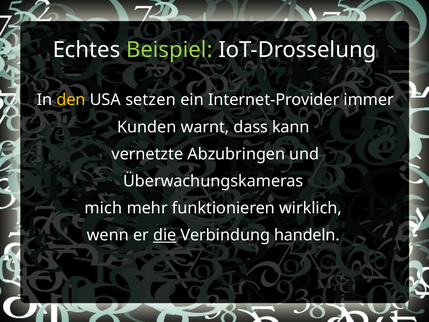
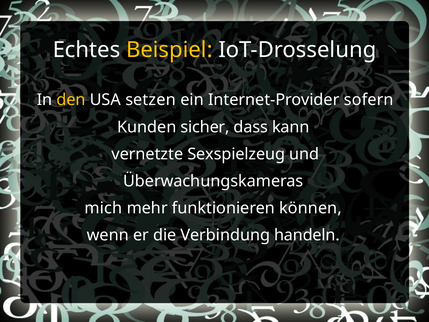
Beispiel colour: light green -> yellow (169, 50)
immer: immer -> sofern (369, 100)
warnt: warnt -> sicher (205, 127)
Abzubringen: Abzubringen -> Sexspielzeug (236, 154)
wirklich: wirklich -> können (310, 208)
die underline: present -> none (165, 235)
